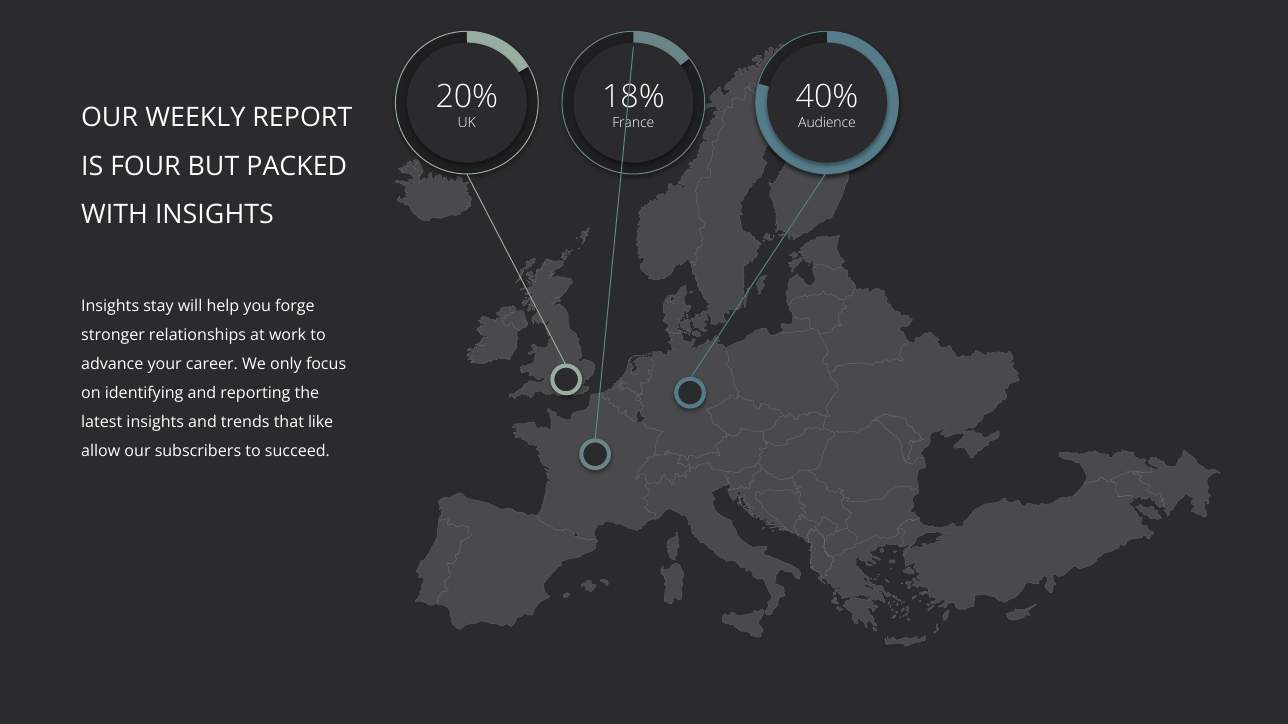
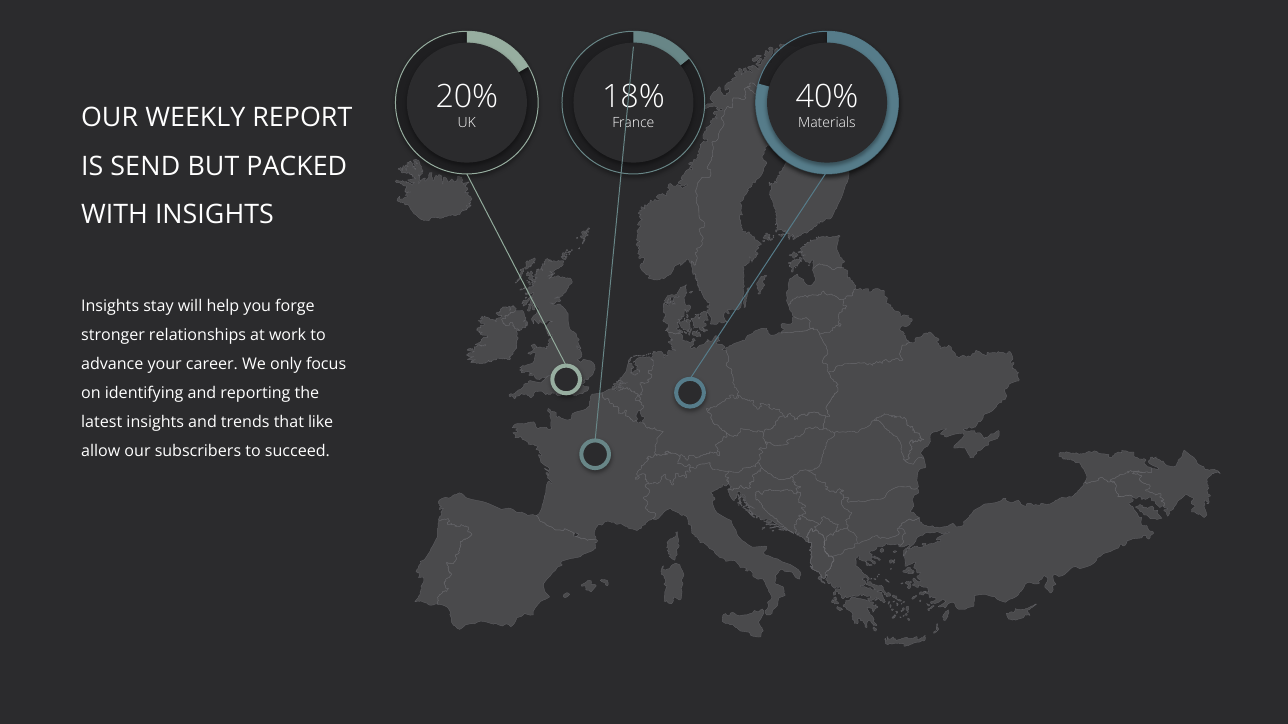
Audience: Audience -> Materials (827, 123)
FOUR: FOUR -> SEND (145, 166)
